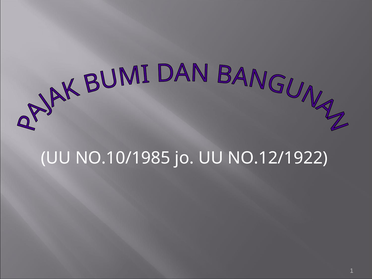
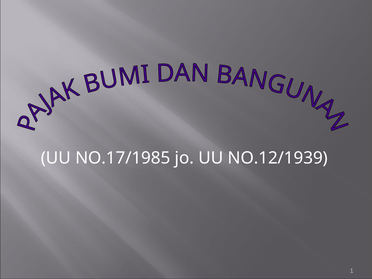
NO.10/1985: NO.10/1985 -> NO.17/1985 (123, 158)
NO.12/1922: NO.12/1922 -> NO.12/1939 (278, 158)
